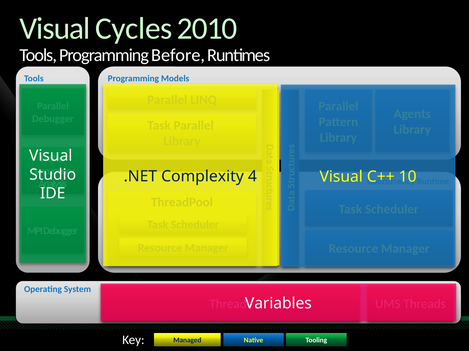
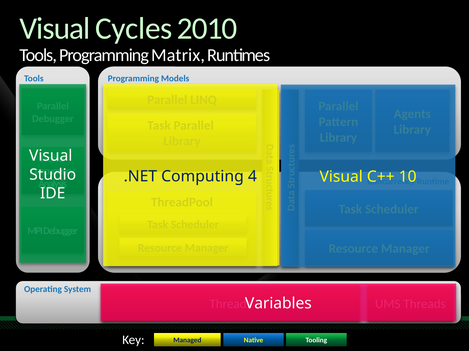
Before: Before -> Matrix (178, 55)
Complexity: Complexity -> Computing (202, 177)
